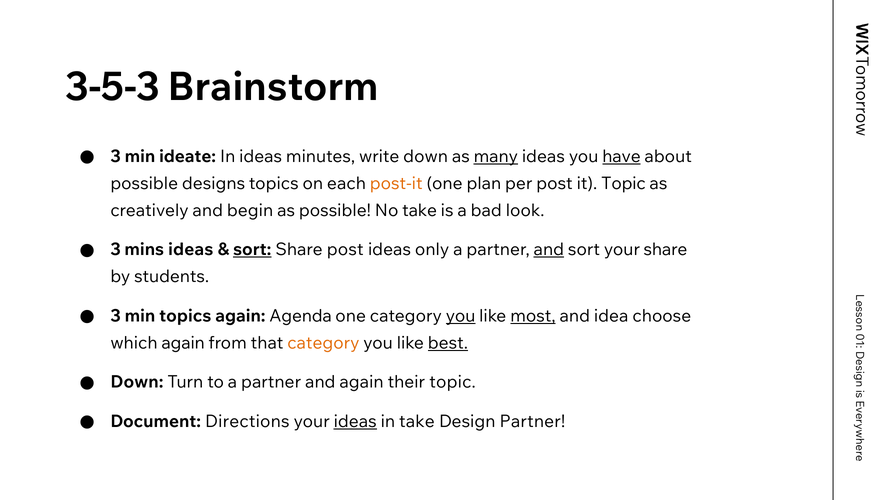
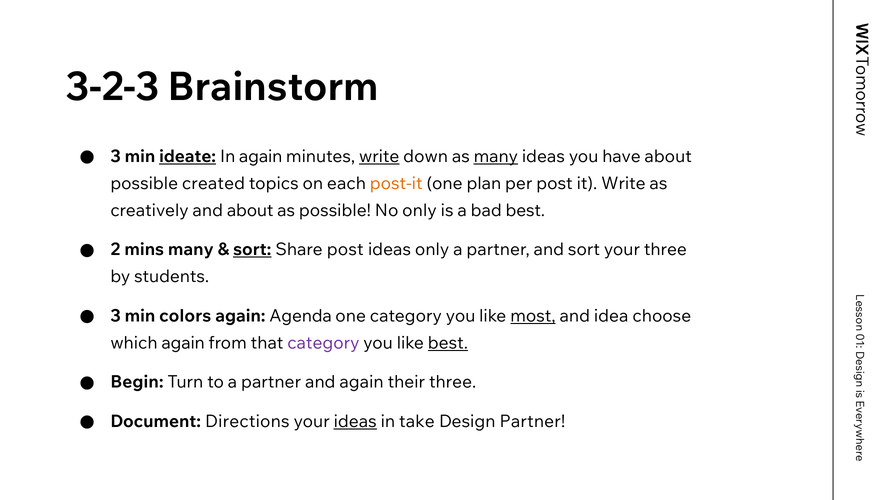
3-5-3: 3-5-3 -> 3-2-3 (113, 87)
ideate underline: none -> present (188, 157)
In ideas: ideas -> again (261, 157)
write underline: none -> present (379, 157)
have underline: present -> none (622, 157)
designs: designs -> created (214, 184)
it Topic: Topic -> Write (623, 184)
and begin: begin -> about (250, 210)
No take: take -> only (419, 210)
bad look: look -> best (525, 210)
3: 3 -> 2 (115, 250)
mins ideas: ideas -> many (191, 250)
and underline: present -> none (549, 250)
your share: share -> three (665, 250)
min topics: topics -> colors (185, 316)
you underline: present -> none (461, 316)
category colour: orange -> purple (323, 343)
Down: Down -> Begin (137, 382)
their topic: topic -> three (453, 382)
